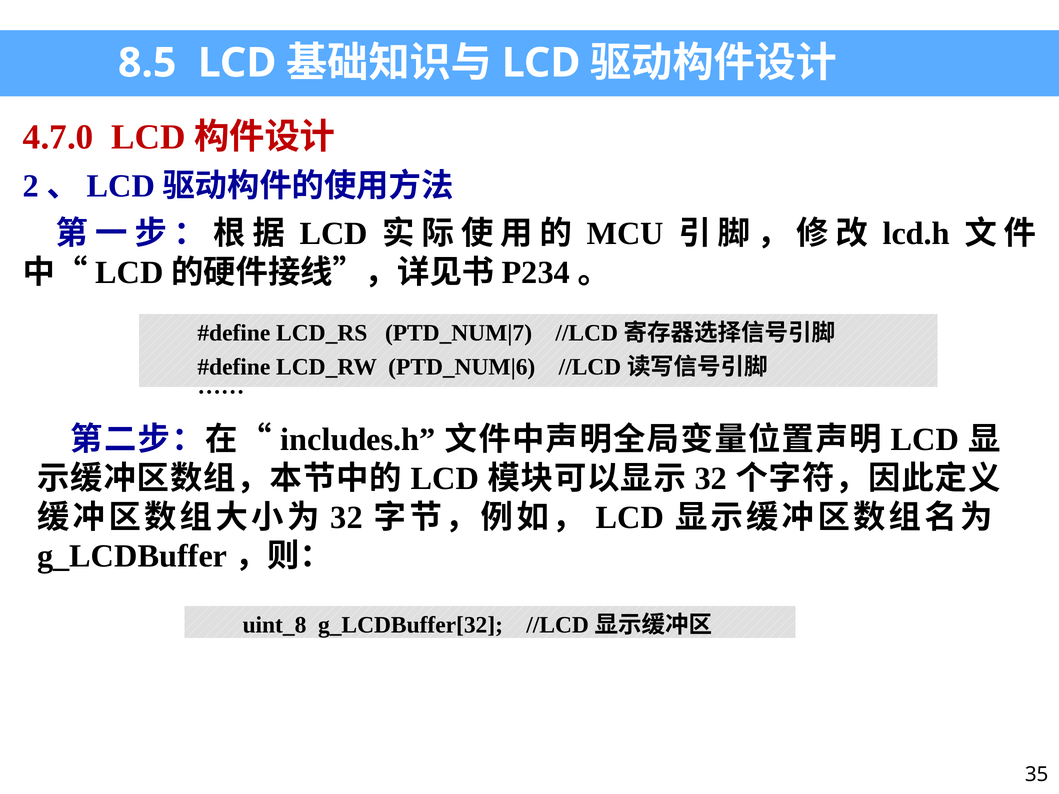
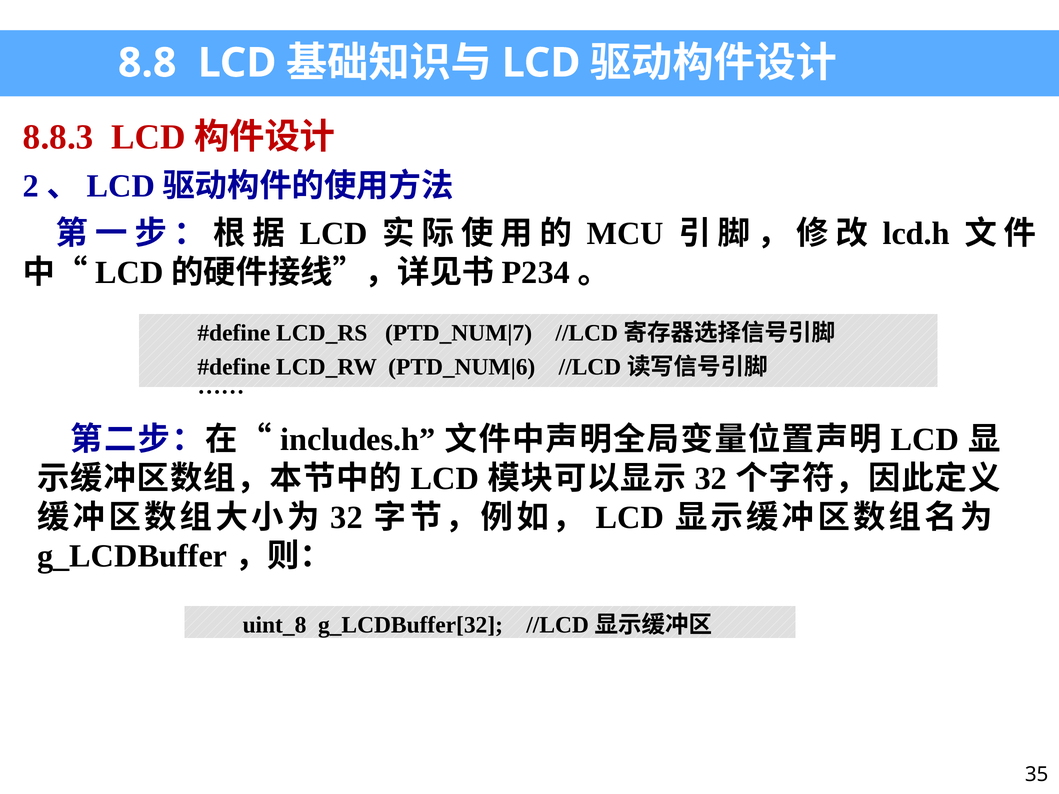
8.5: 8.5 -> 8.8 (147, 63)
4.7.0: 4.7.0 -> 8.8.3 (58, 137)
